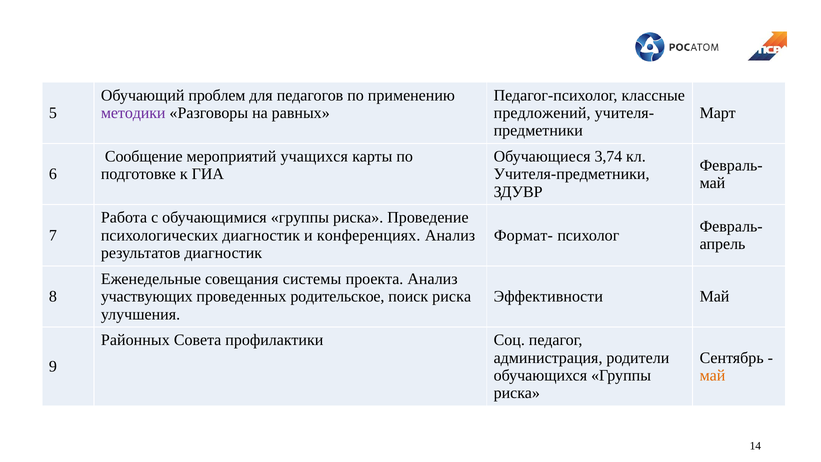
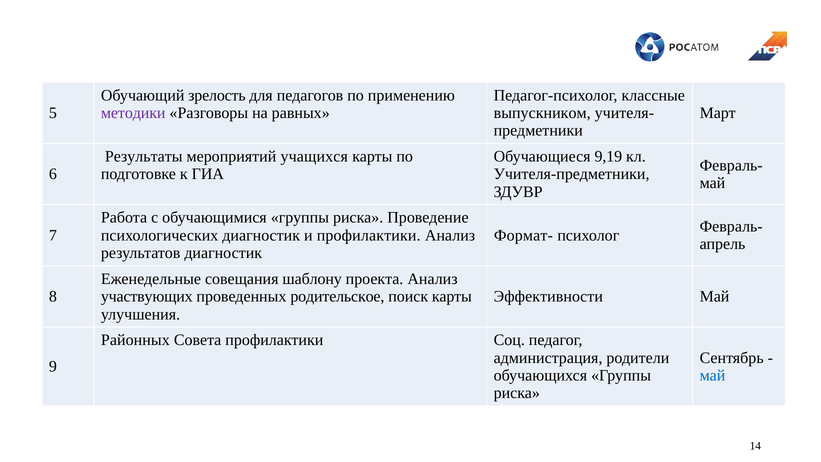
проблем: проблем -> зрелость (217, 95)
предложений: предложений -> выпускником (542, 113)
Сообщение: Сообщение -> Результаты (144, 156)
3,74: 3,74 -> 9,19 (608, 156)
и конференциях: конференциях -> профилактики (369, 235)
системы: системы -> шаблону (312, 279)
поиск риска: риска -> карты (452, 296)
май colour: orange -> blue (712, 375)
